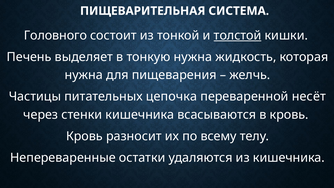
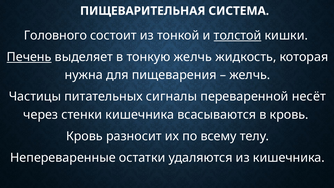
Печень underline: none -> present (29, 57)
тонкую нужна: нужна -> желчь (193, 57)
цепочка: цепочка -> сигналы (172, 97)
